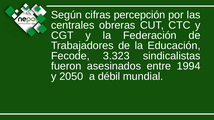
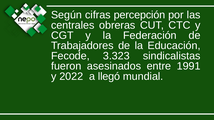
1994: 1994 -> 1991 (189, 66)
2050: 2050 -> 2022 (71, 77)
débil: débil -> llegó (109, 77)
